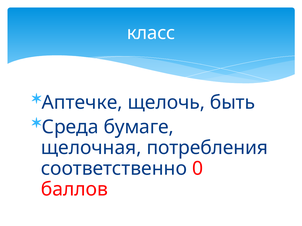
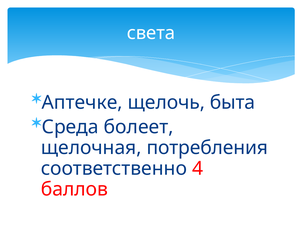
класс: класс -> света (151, 33)
быть: быть -> быта (232, 103)
бумаге: бумаге -> болеет (139, 127)
0: 0 -> 4 (198, 169)
